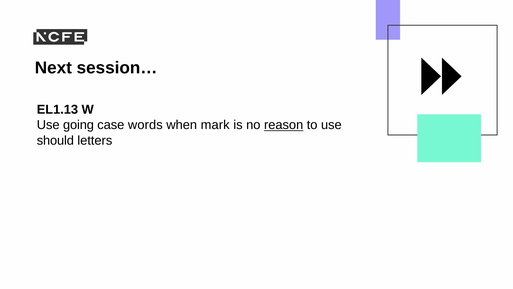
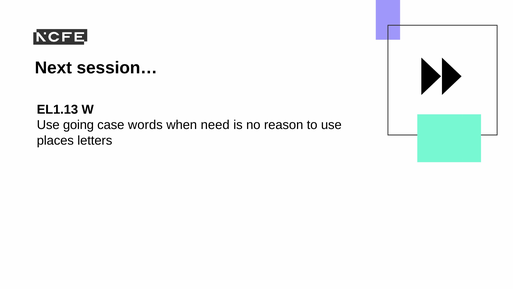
mark: mark -> need (215, 125)
reason underline: present -> none (284, 125)
should: should -> places (55, 140)
